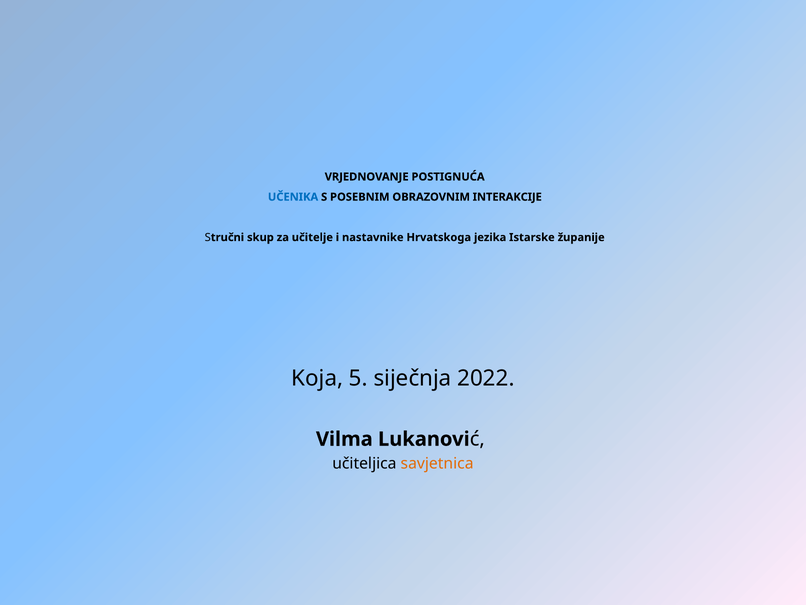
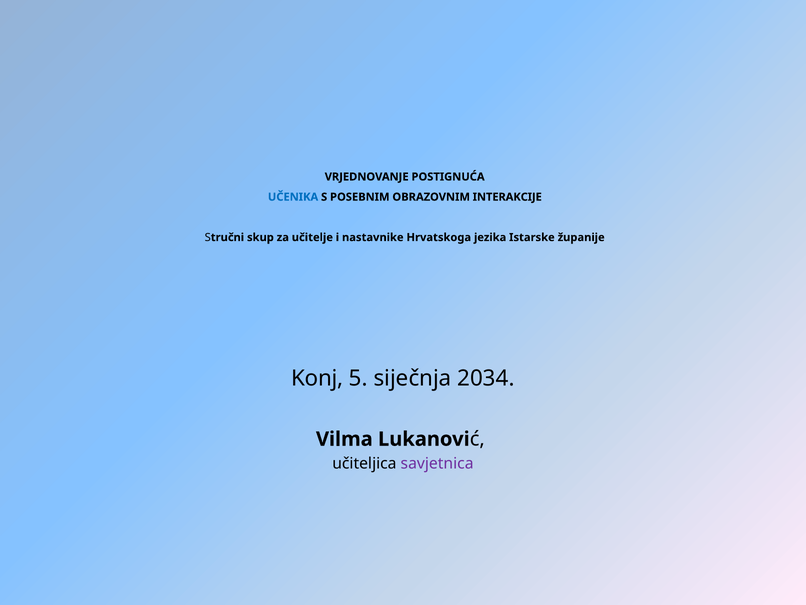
Koja: Koja -> Konj (317, 378)
2022: 2022 -> 2034 (486, 378)
savjetnica colour: orange -> purple (437, 463)
